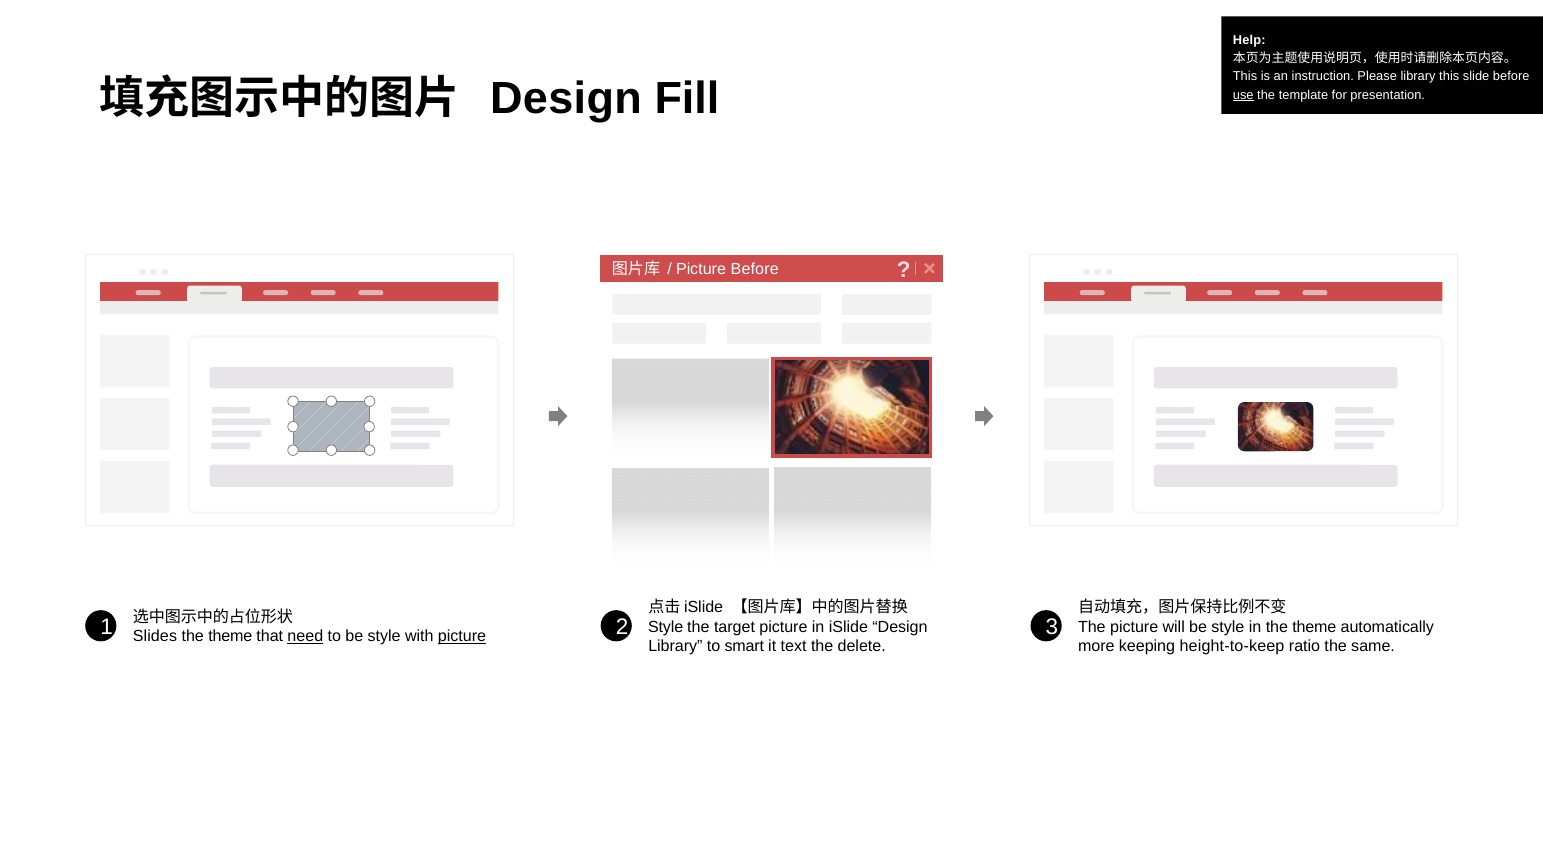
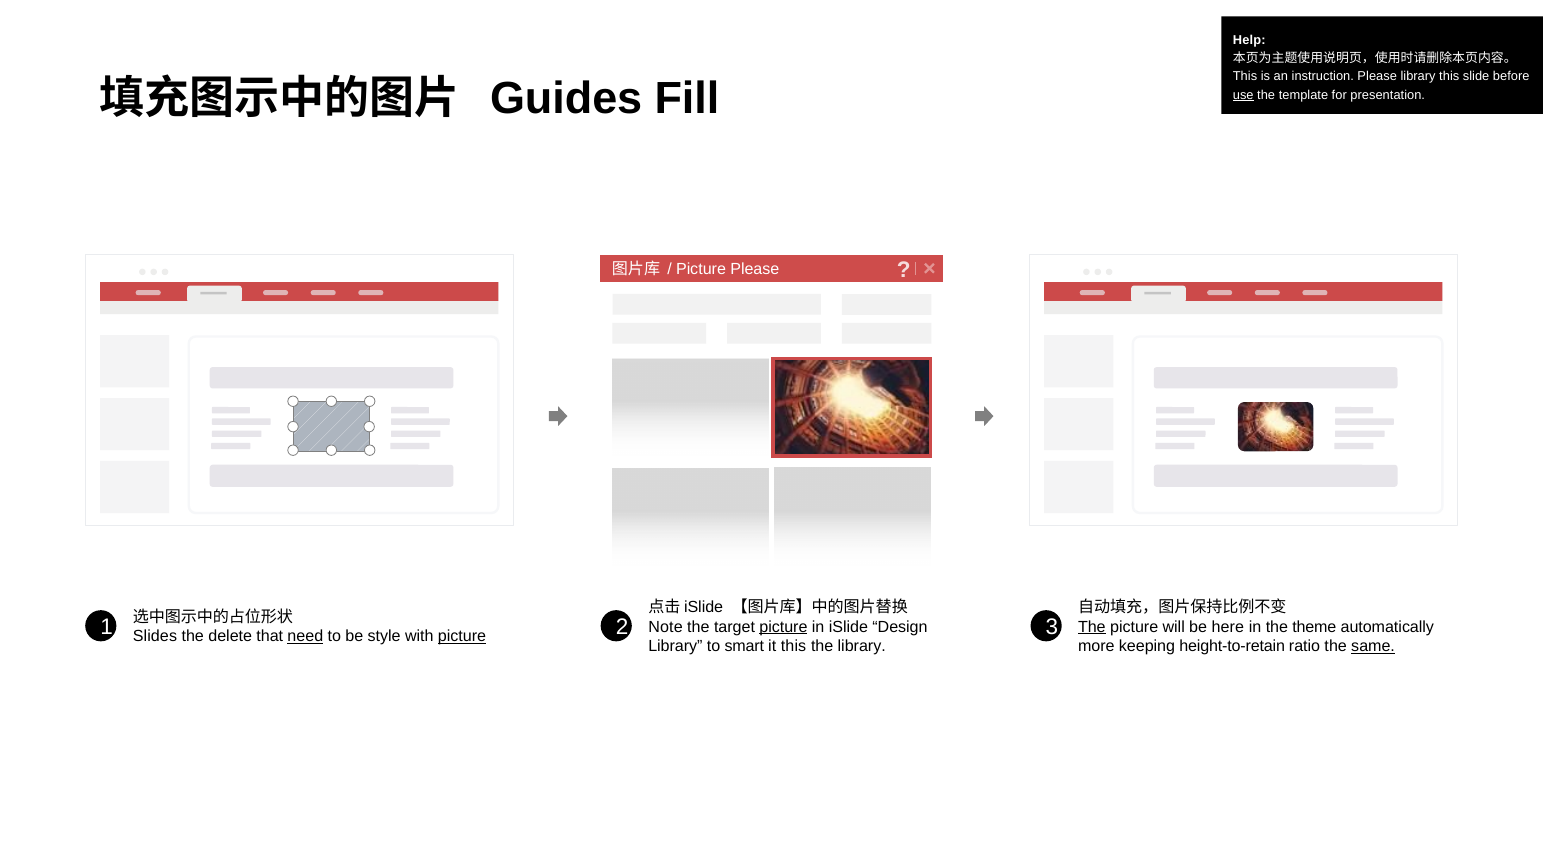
Design: Design -> Guides (566, 98)
Picture Before: Before -> Please (755, 269)
Style: Style -> Note (666, 627)
picture underline: none -> present (783, 627)
The underline: none -> present (1092, 627)
will be style: style -> here (1228, 627)
theme: theme -> delete (230, 637)
it text: text -> this (794, 646)
the delete: delete -> library (862, 646)
height-to-keep: height-to-keep -> height-to-retain (1232, 646)
same underline: none -> present (1373, 646)
